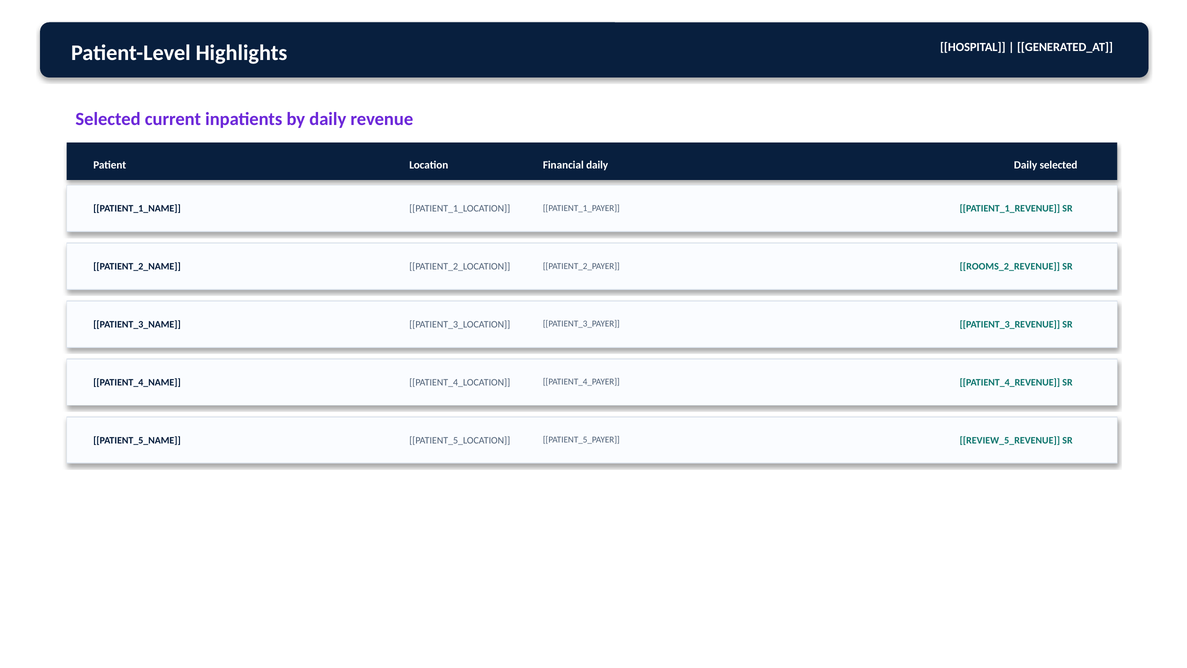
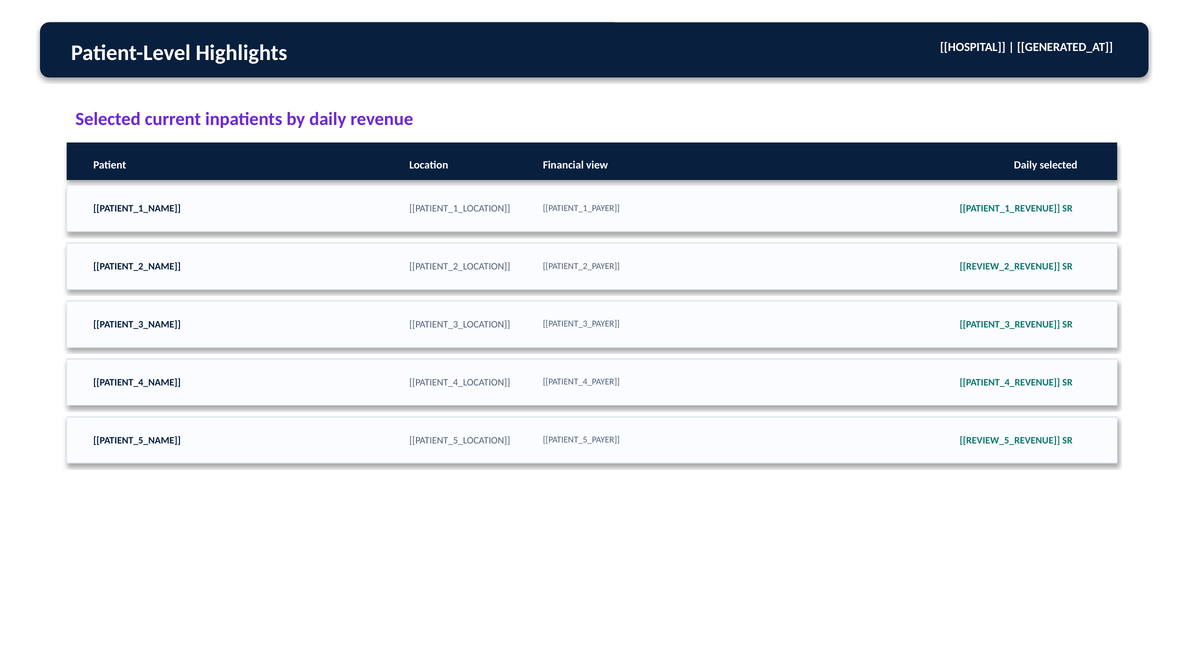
Financial daily: daily -> view (597, 165)
ROOMS_2_REVENUE: ROOMS_2_REVENUE -> REVIEW_2_REVENUE (1010, 266)
